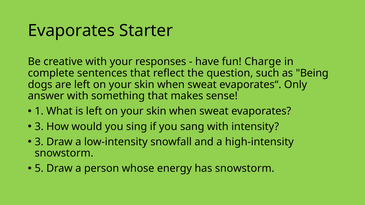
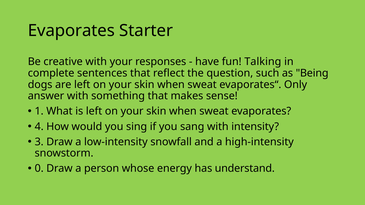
Charge: Charge -> Talking (263, 62)
3: 3 -> 4 (39, 127)
5: 5 -> 0 (39, 169)
has snowstorm: snowstorm -> understand (245, 169)
